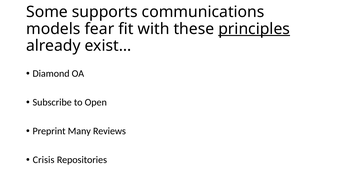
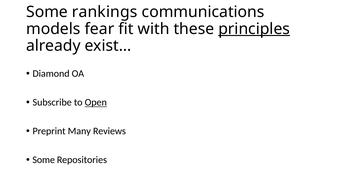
supports: supports -> rankings (105, 12)
Open underline: none -> present (96, 102)
Crisis: Crisis -> Some (44, 160)
